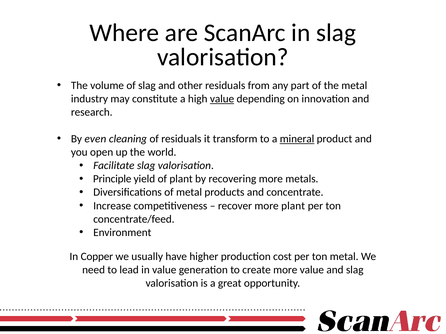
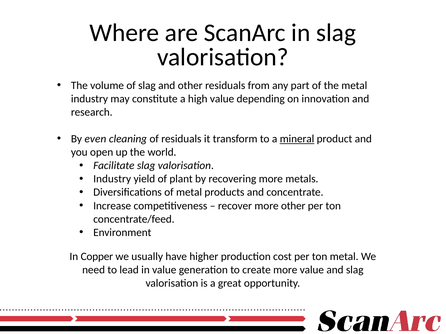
value underline: present -> none (222, 99)
Principle: Principle -> Industry (112, 179)
more plant: plant -> other (293, 206)
